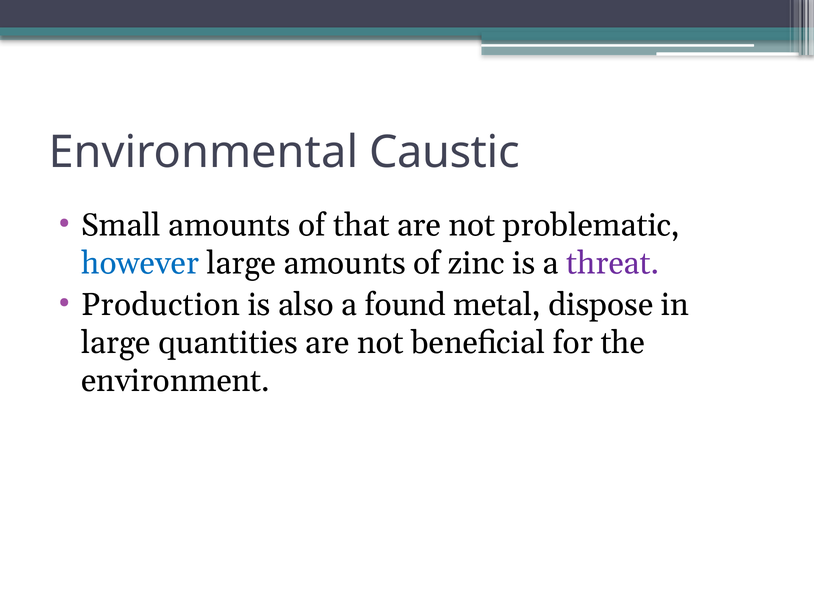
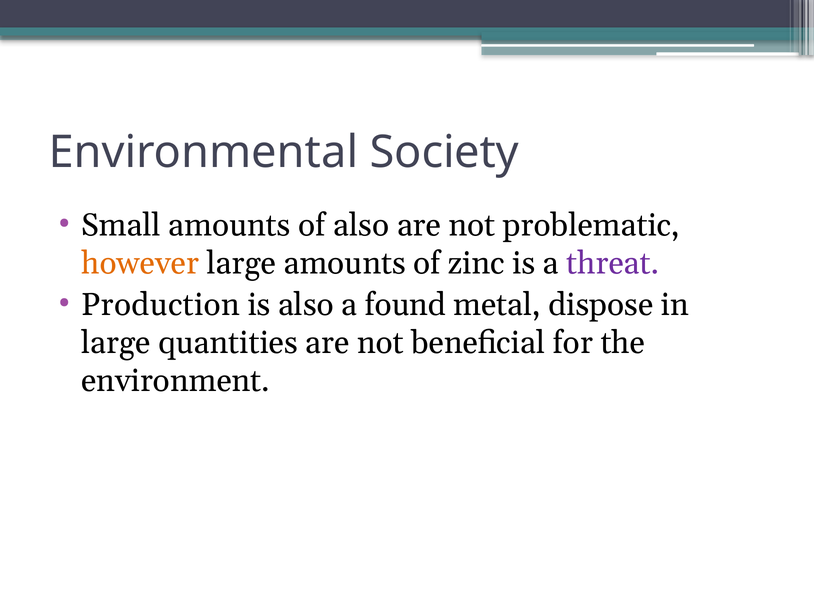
Caustic: Caustic -> Society (444, 152)
of that: that -> also (361, 225)
however colour: blue -> orange (140, 263)
